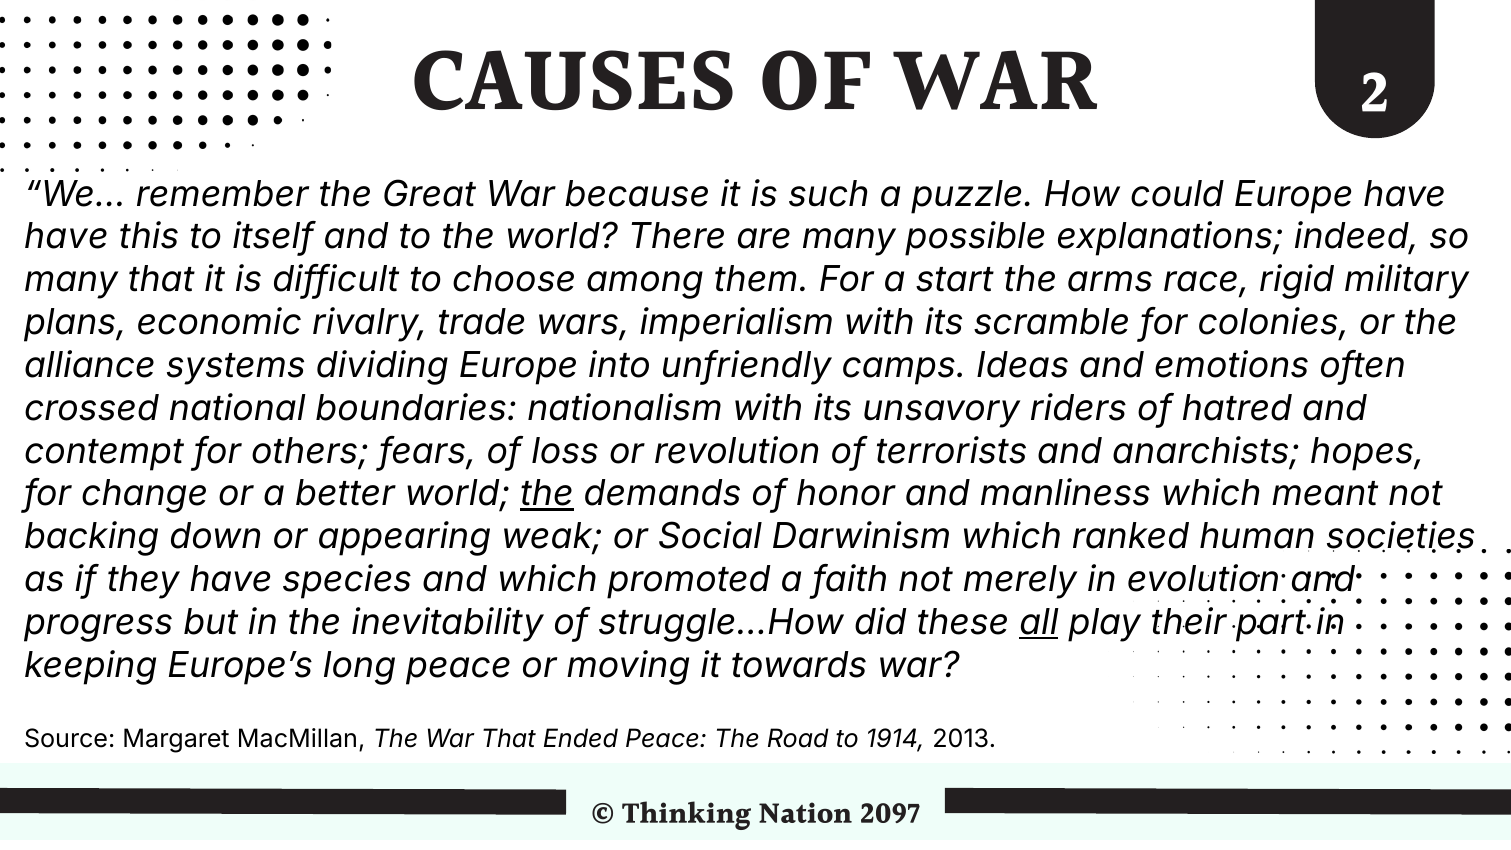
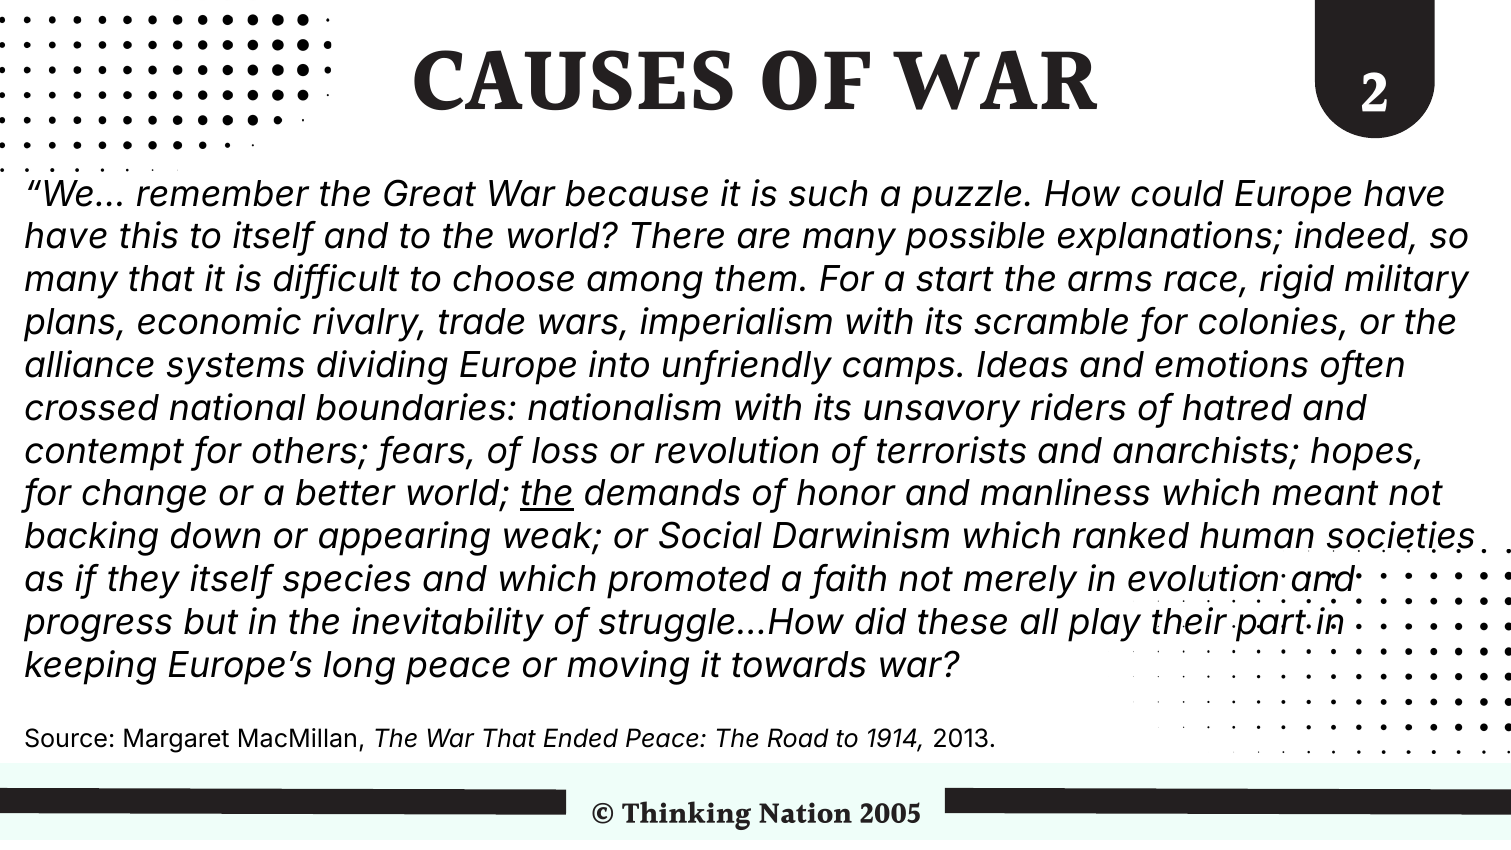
they have: have -> itself (231, 580)
all underline: present -> none (1039, 623)
2097: 2097 -> 2005 (890, 815)
